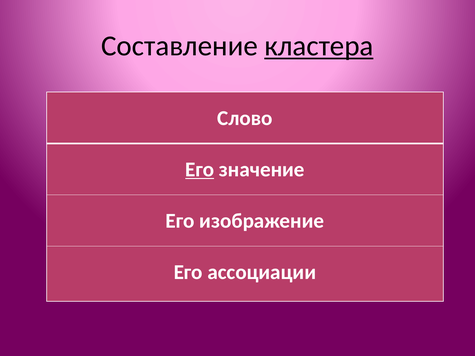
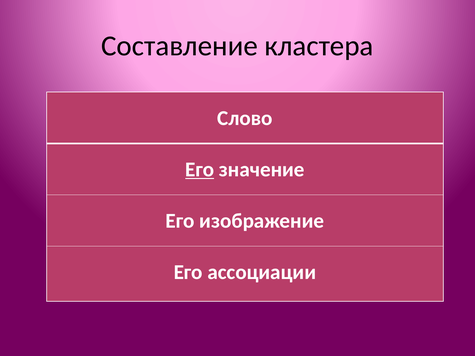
кластера underline: present -> none (319, 46)
